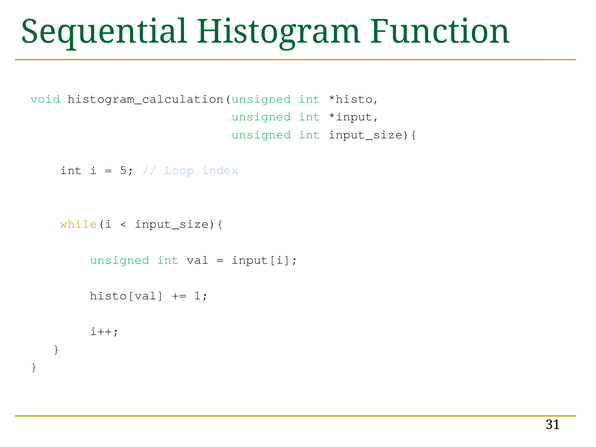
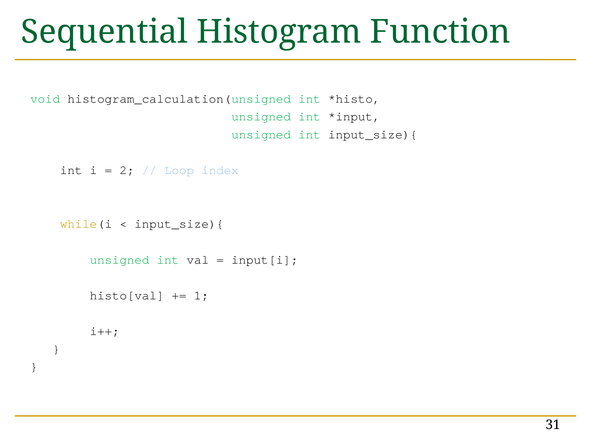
5: 5 -> 2 (127, 170)
